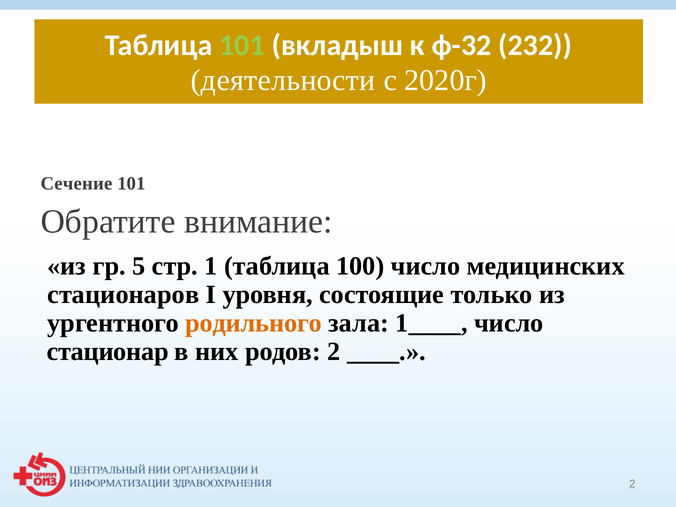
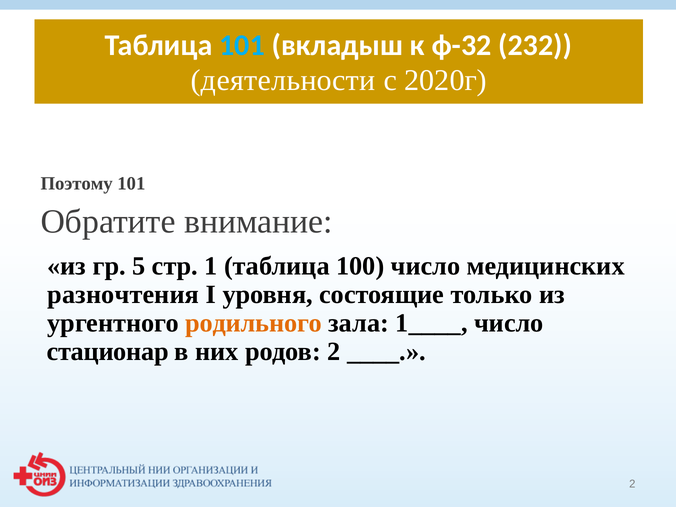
101 colour: light green -> light blue (242, 45)
Сечение: Сечение -> Поэтому (77, 184)
стационаров: стационаров -> разночтения (123, 295)
